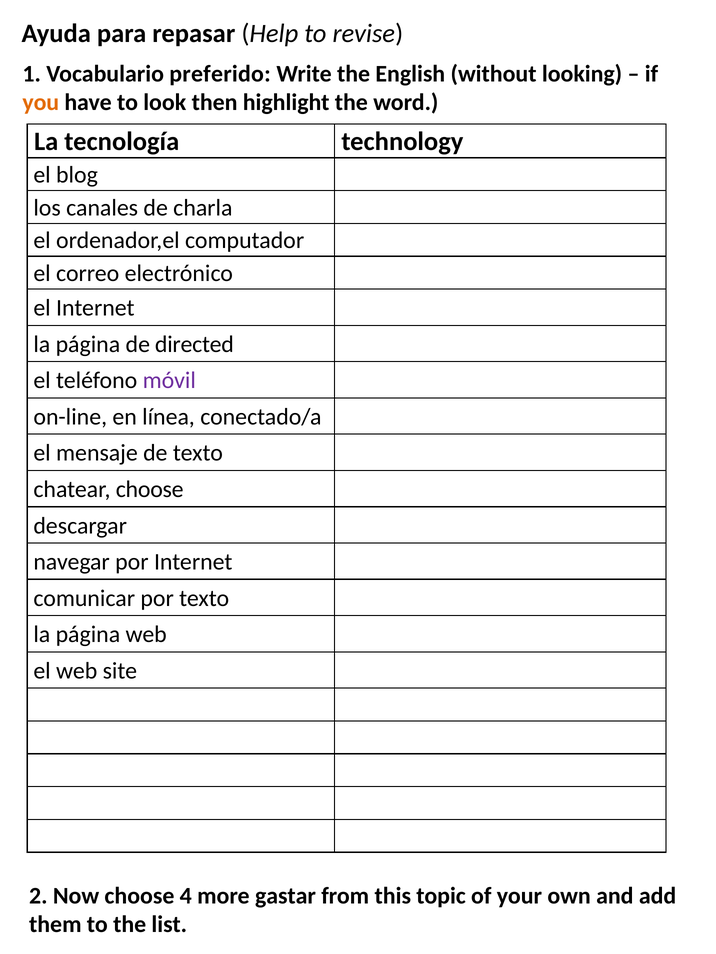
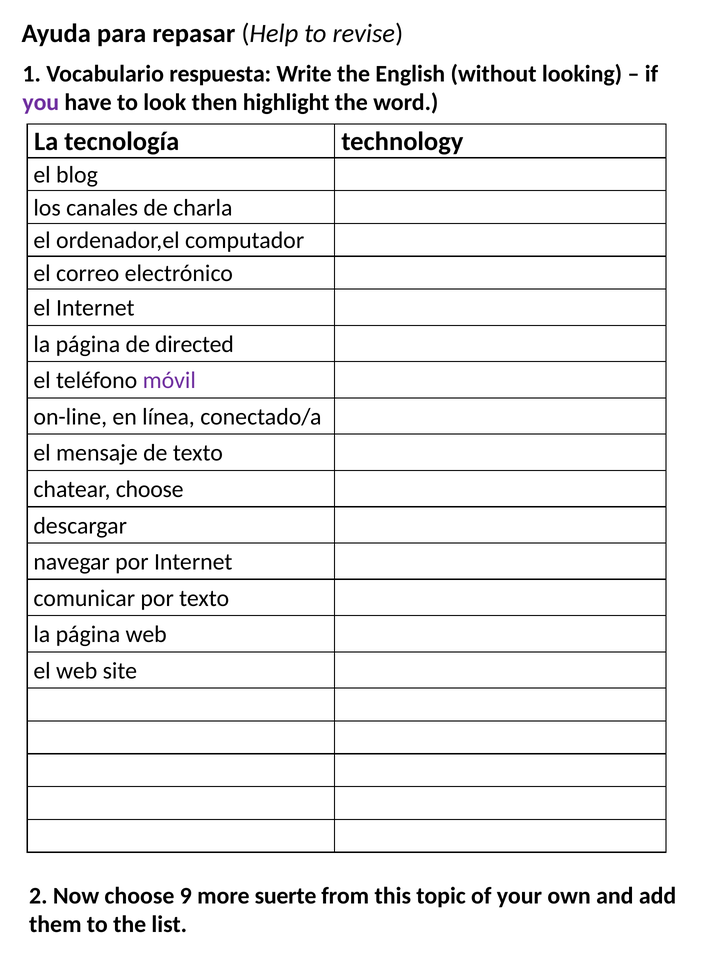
preferido: preferido -> respuesta (220, 74)
you colour: orange -> purple (41, 102)
4: 4 -> 9 (186, 896)
gastar: gastar -> suerte (286, 896)
